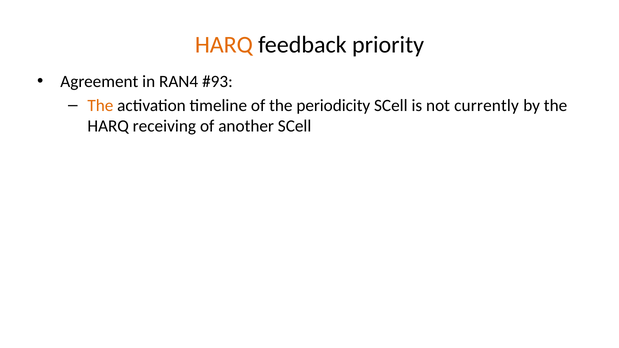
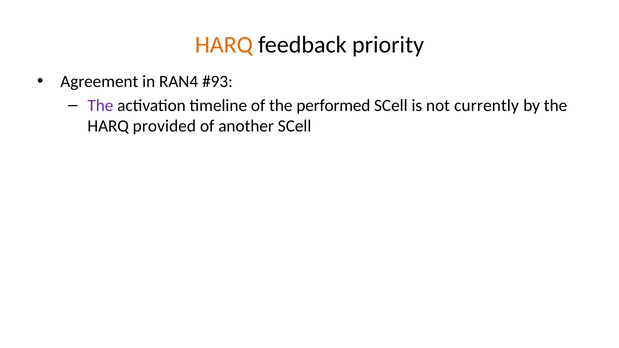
The colour: orange -> purple (100, 106)
periodicity: periodicity -> performed (333, 106)
receiving: receiving -> provided (164, 126)
